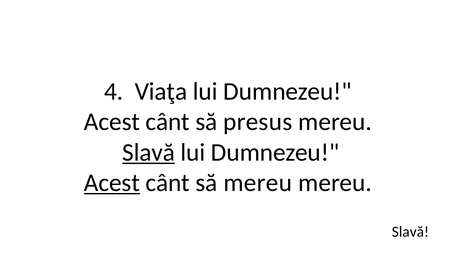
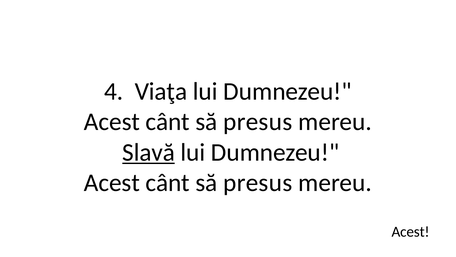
Acest underline: present -> none (112, 182)
mereu: mereu -> presus (258, 182)
Slavă: Slavă -> Acest (411, 231)
